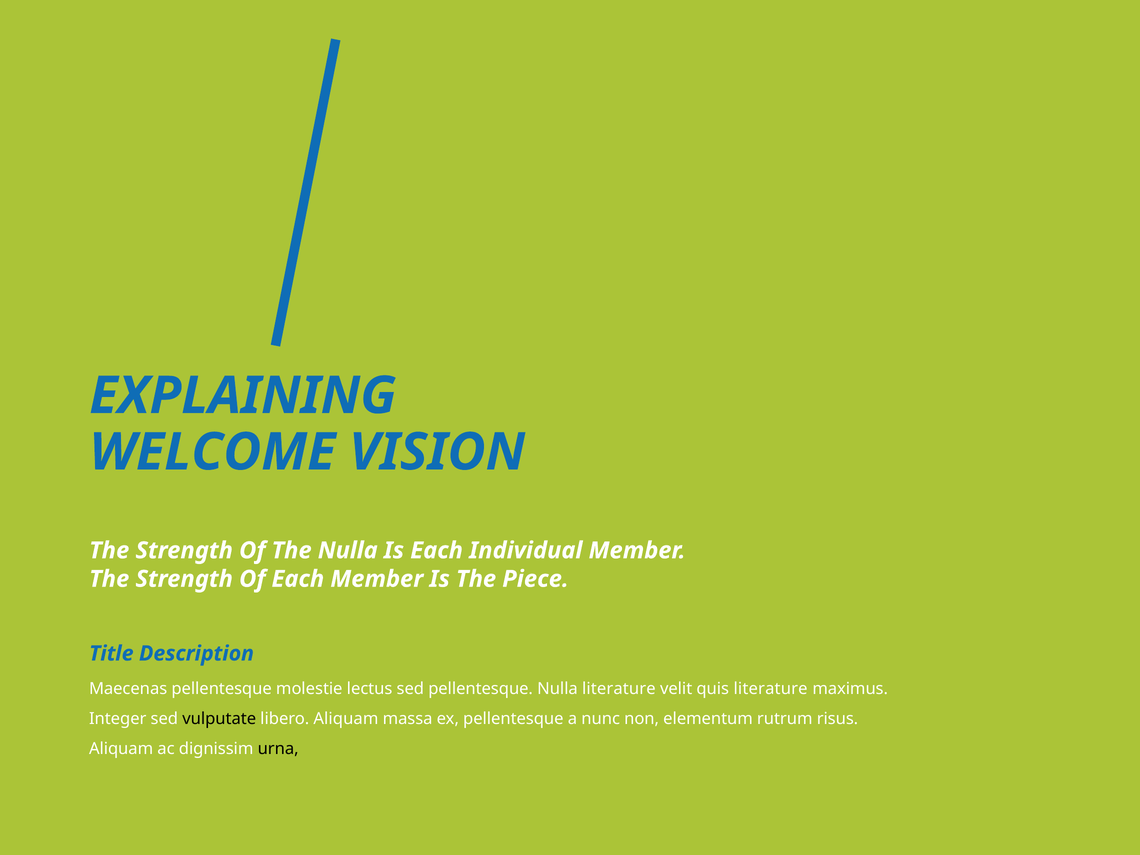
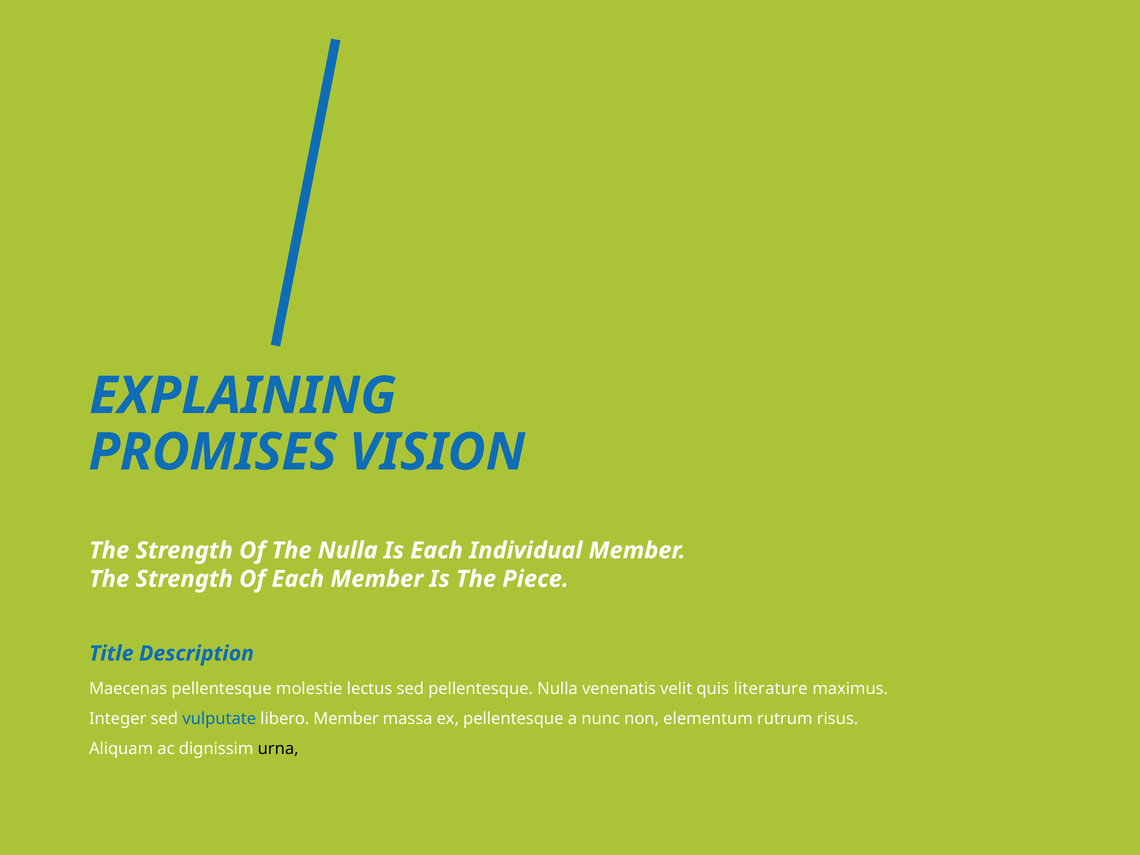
WELCOME: WELCOME -> PROMISES (213, 452)
Nulla literature: literature -> venenatis (619, 689)
vulputate colour: black -> blue (219, 719)
libero Aliquam: Aliquam -> Member (346, 719)
